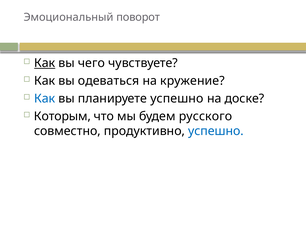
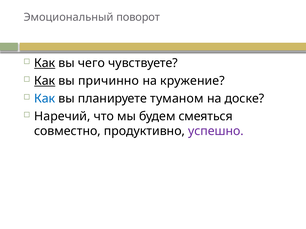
Как underline: none -> present (45, 81)
одеваться: одеваться -> причинно (109, 81)
планируете успешно: успешно -> туманом (177, 99)
Которым: Которым -> Наречий (62, 117)
русского: русского -> смеяться (206, 117)
успешно colour: blue -> purple (216, 131)
